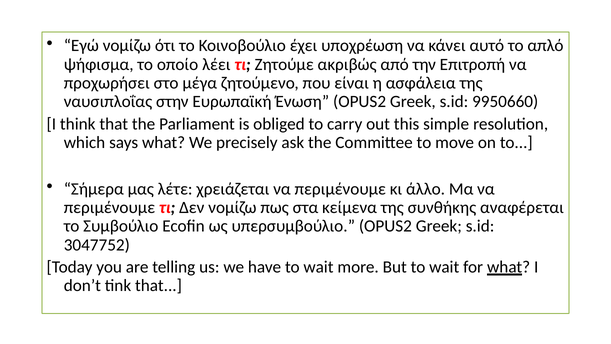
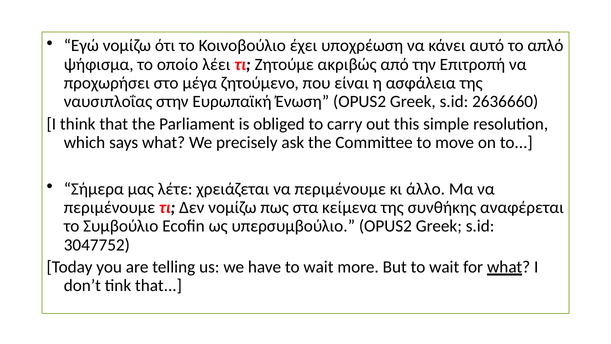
9950660: 9950660 -> 2636660 (505, 102)
